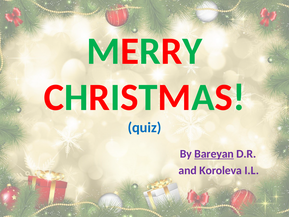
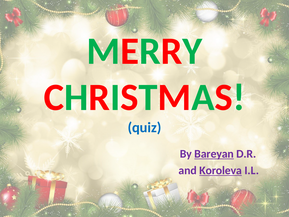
Koroleva underline: none -> present (221, 170)
